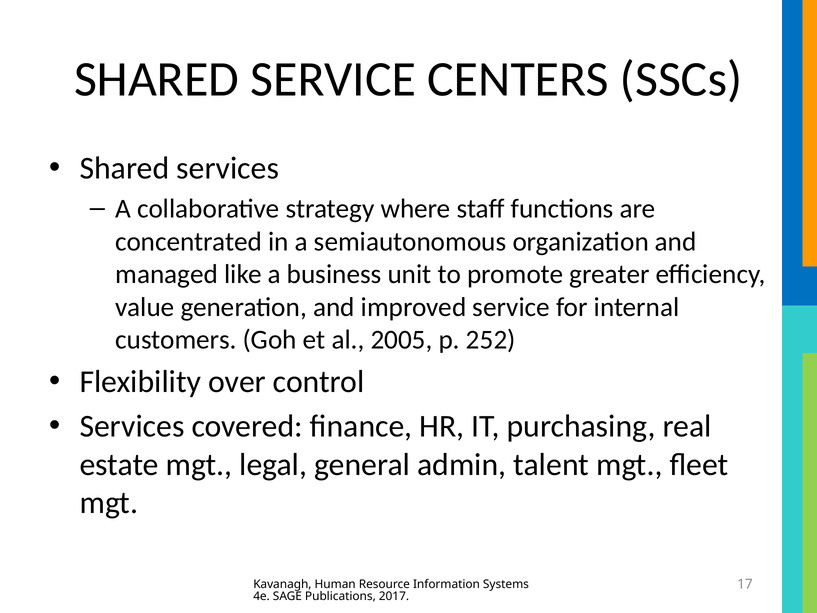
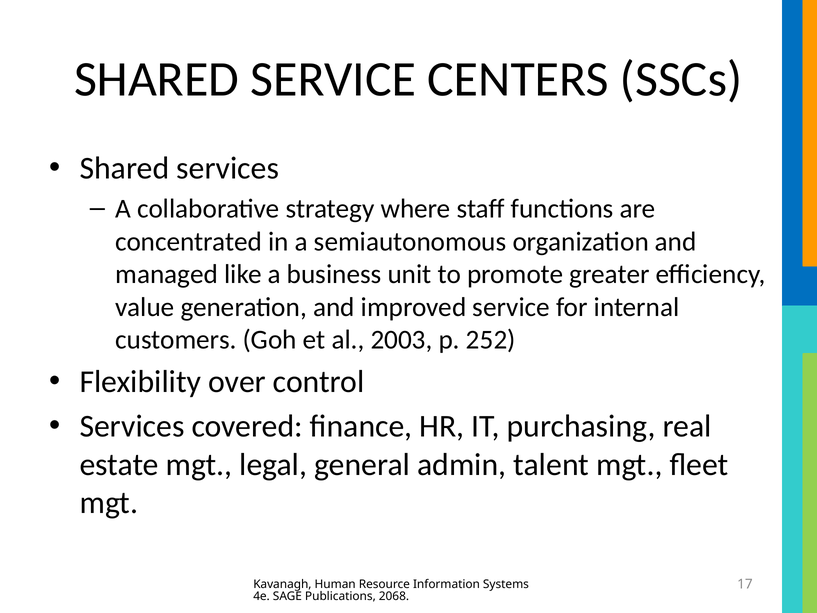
2005: 2005 -> 2003 (402, 340)
2017: 2017 -> 2068 (394, 596)
